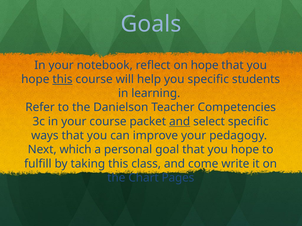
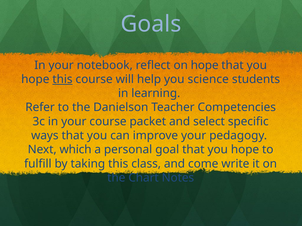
you specific: specific -> science (208, 79)
and underline: present -> none (180, 122)
Pages: Pages -> Notes (178, 178)
